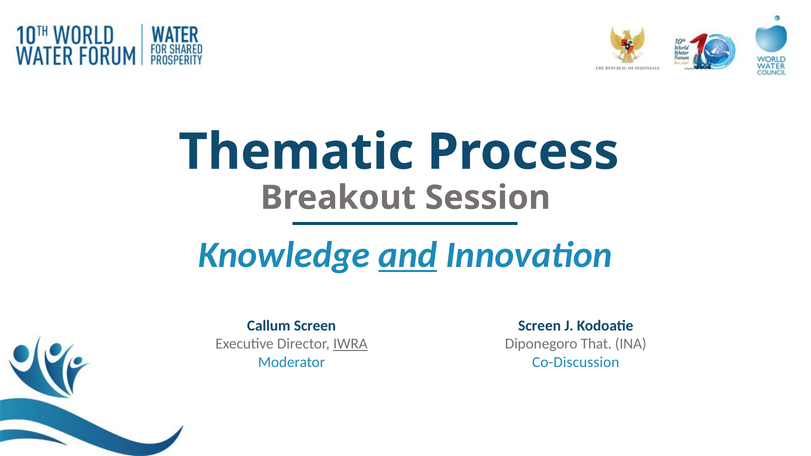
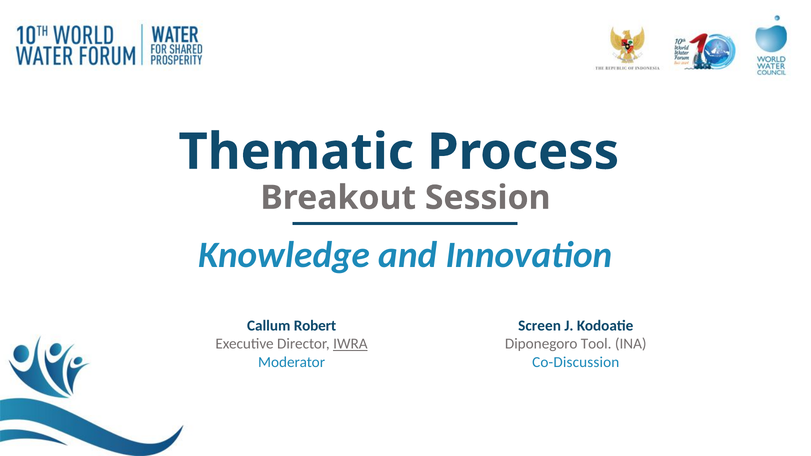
and underline: present -> none (408, 255)
Callum Screen: Screen -> Robert (315, 326)
That: That -> Tool (596, 344)
